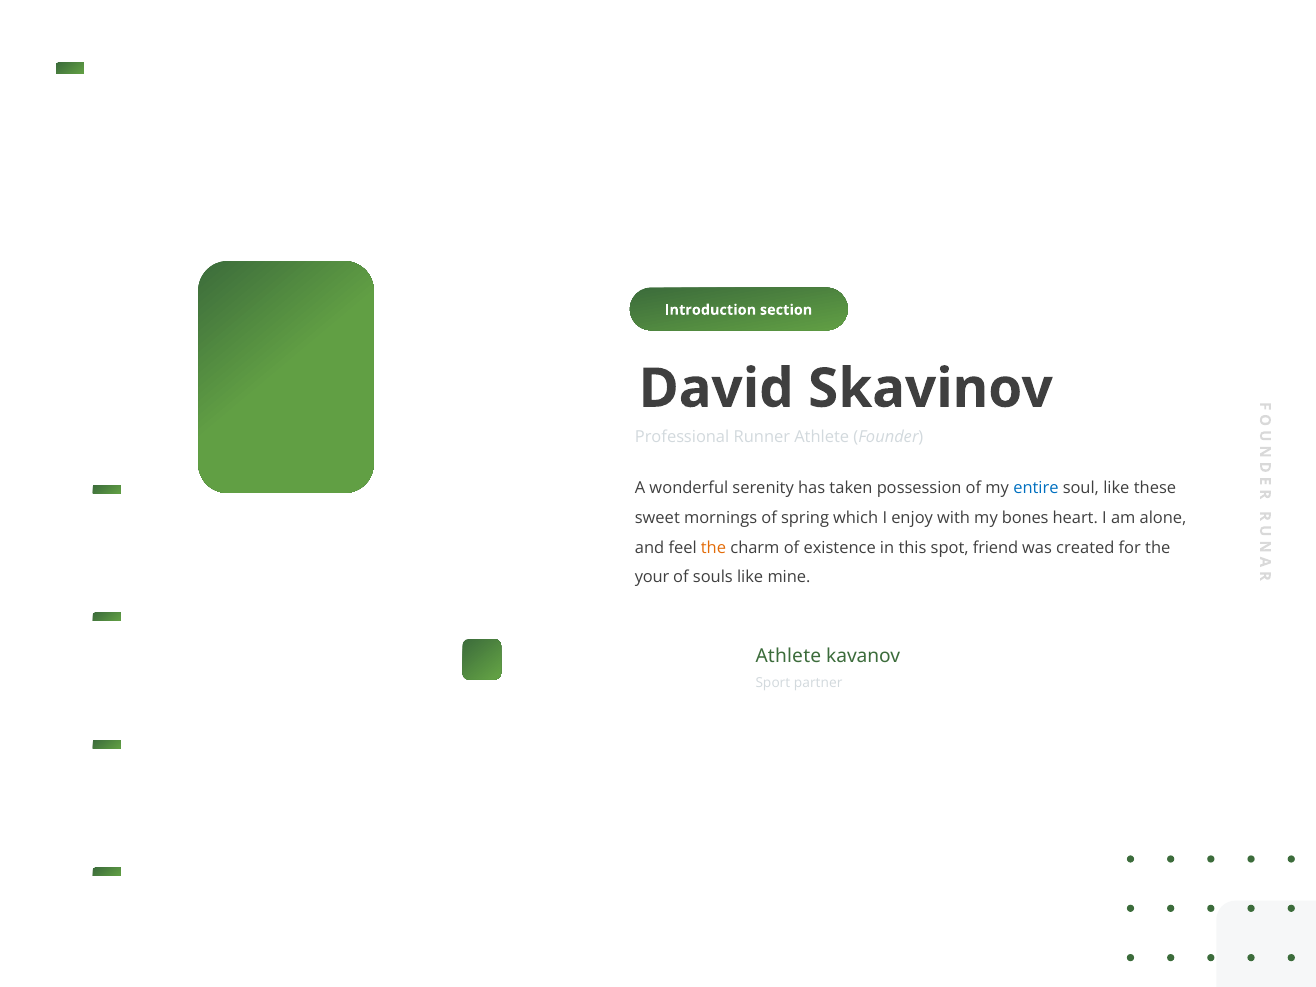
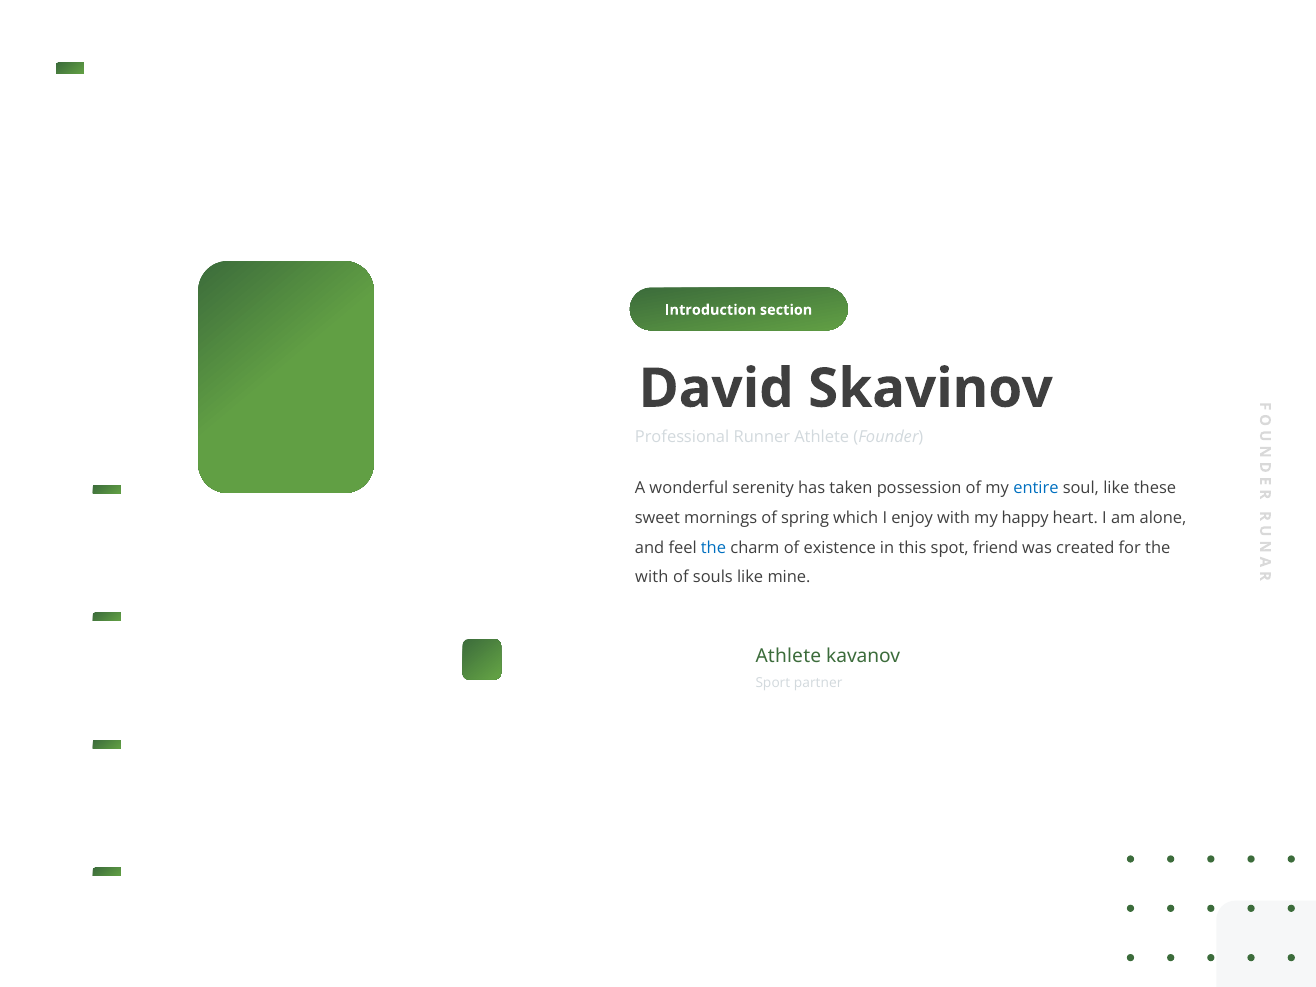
bones: bones -> happy (1025, 518)
the colour: orange -> blue (713, 548)
your: your -> with (652, 577)
